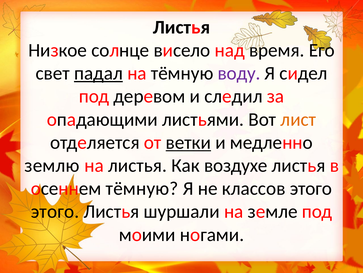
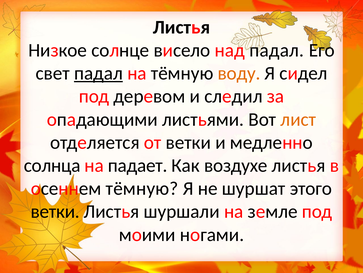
над время: время -> падал (277, 50)
воду colour: purple -> orange (239, 73)
ветки underline: present -> none (188, 142)
землю: землю -> солнца (52, 165)
на листья: листья -> падает (138, 165)
классов: классов -> шуршат (254, 188)
этого: этого -> ветки (55, 211)
